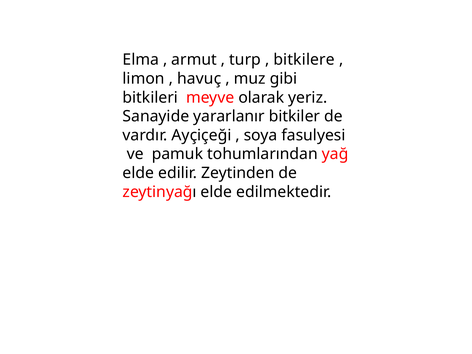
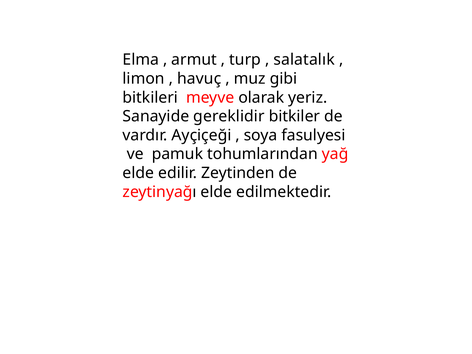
bitkilere: bitkilere -> salatalık (304, 60)
yararlanır: yararlanır -> gereklidir (229, 116)
